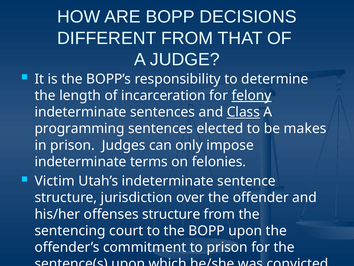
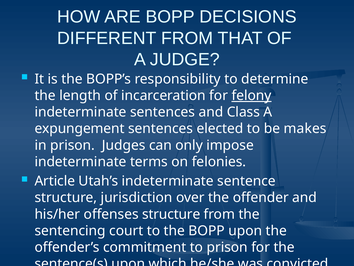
Class underline: present -> none (243, 112)
programming: programming -> expungement (80, 128)
Victim: Victim -> Article (55, 181)
